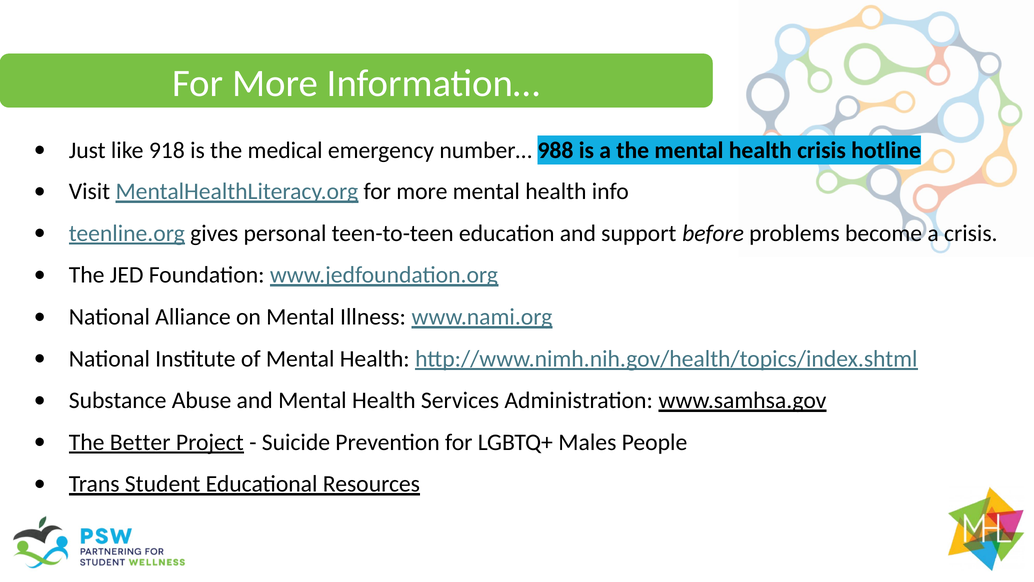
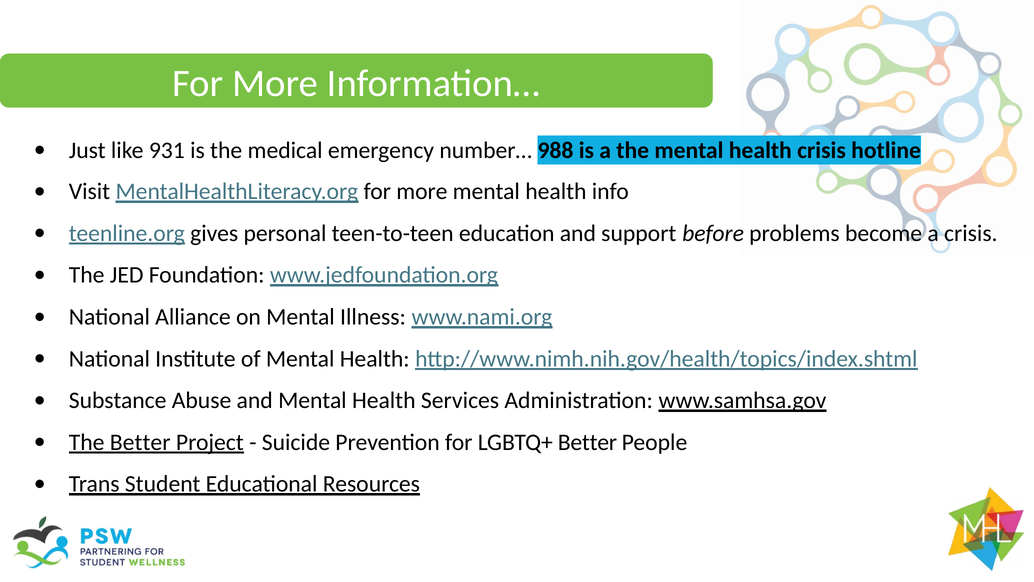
918: 918 -> 931 (167, 150)
LGBTQ+ Males: Males -> Better (587, 442)
